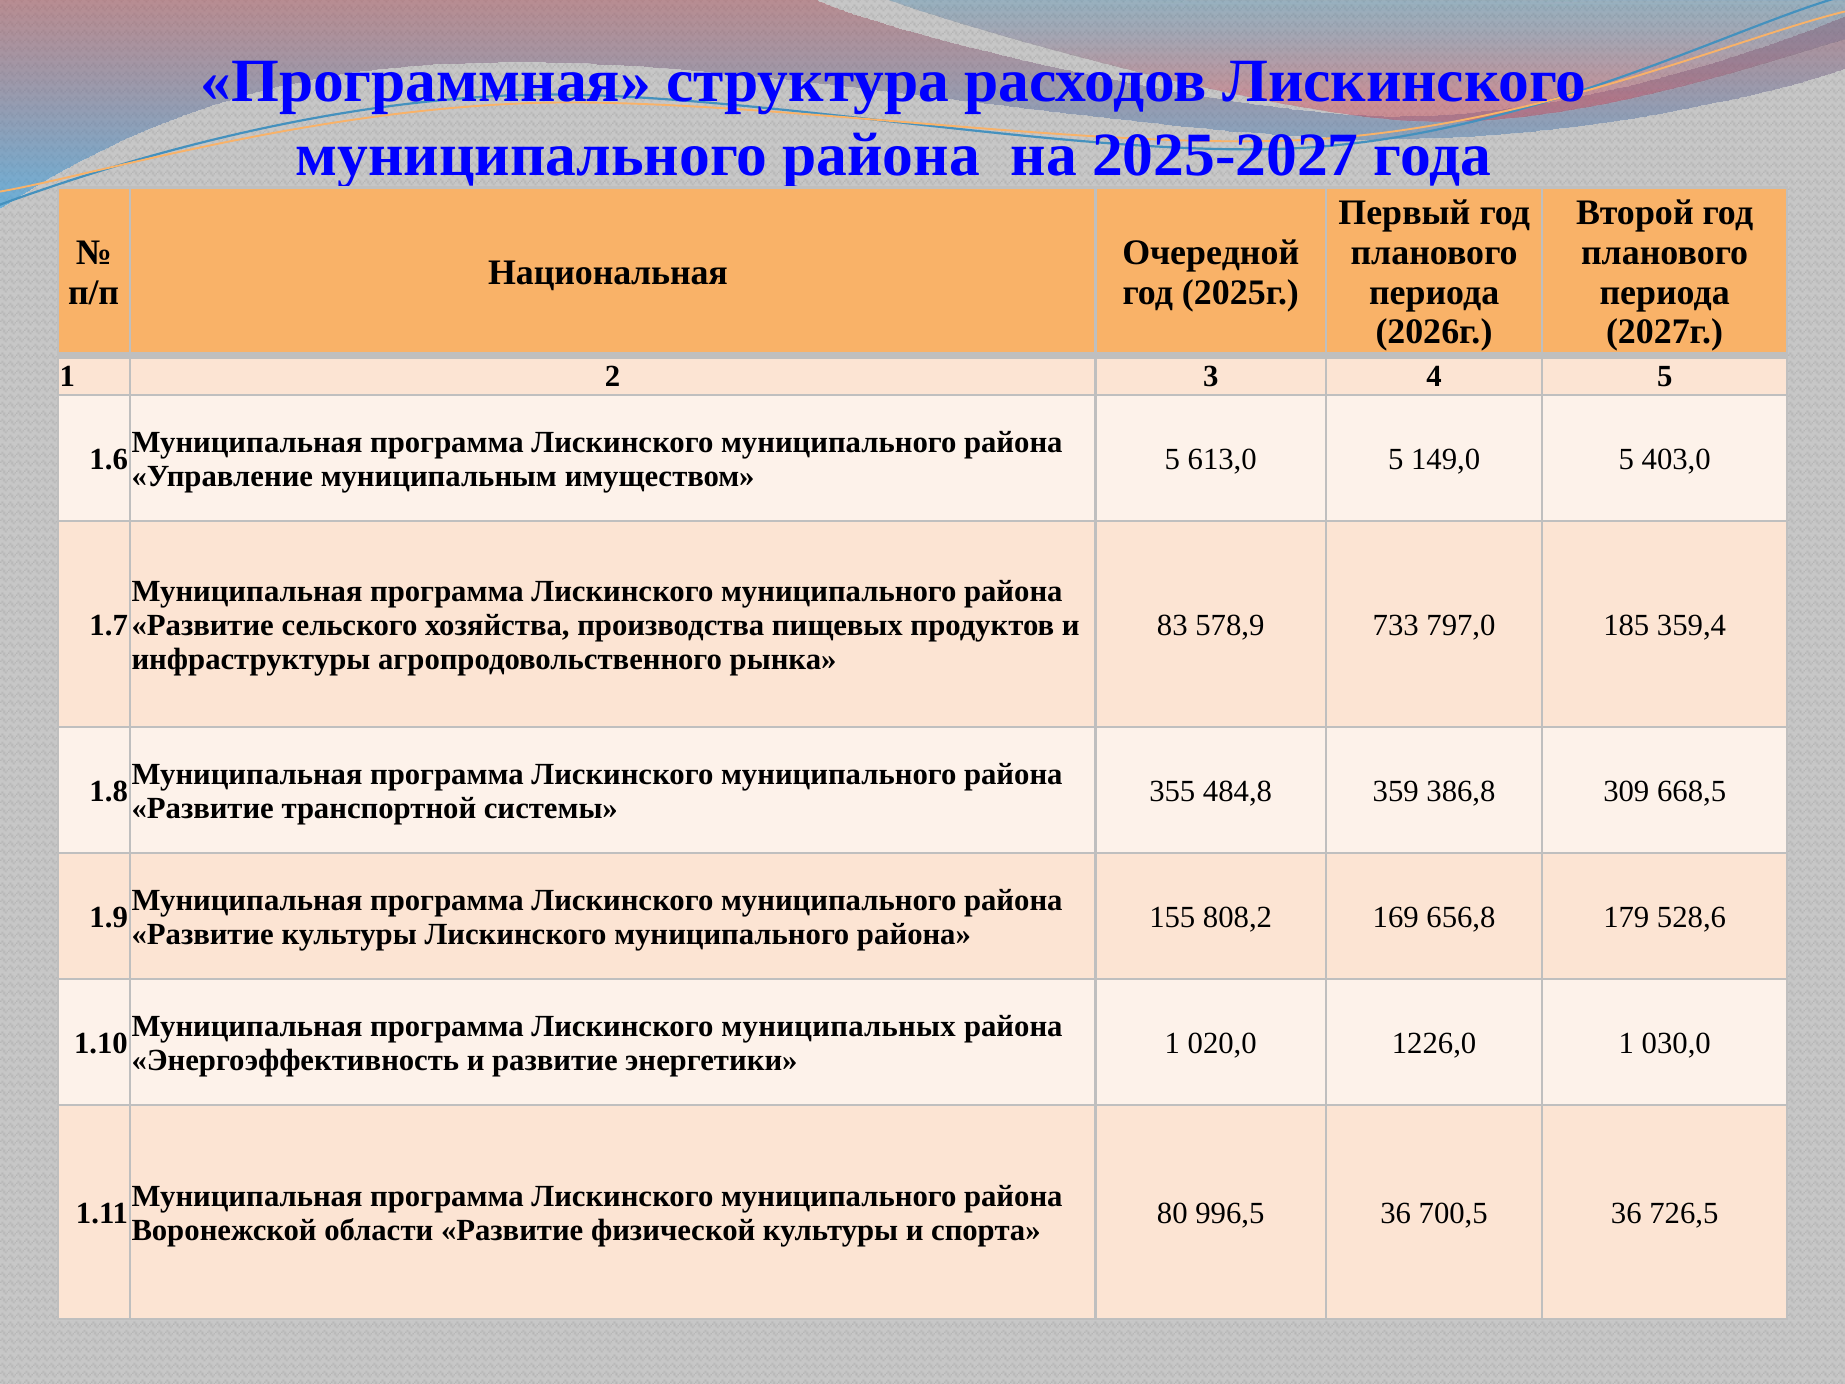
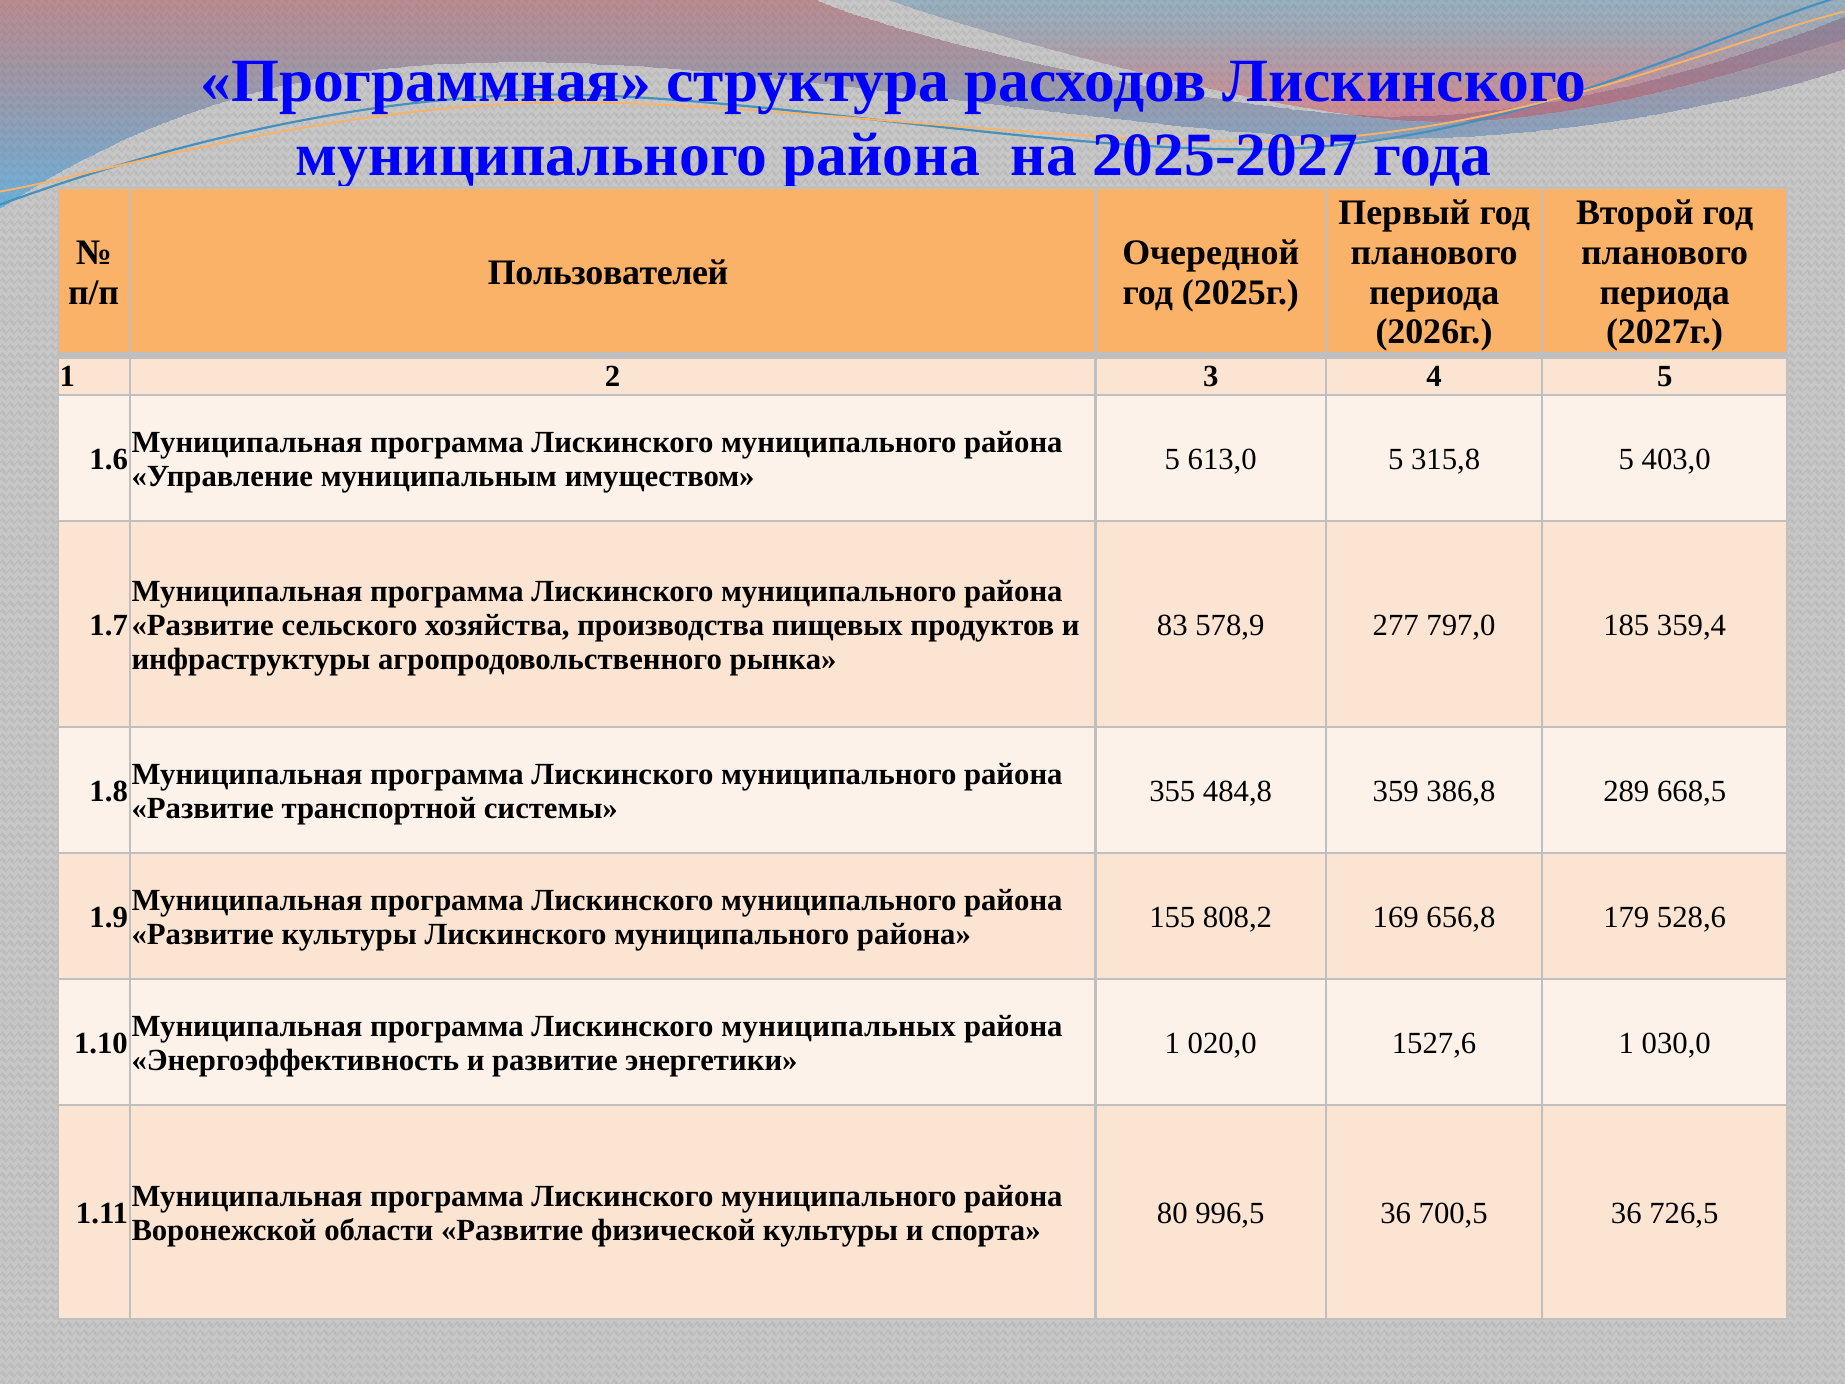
Национальная: Национальная -> Пользователей (608, 272)
149,0: 149,0 -> 315,8 (1446, 459)
733: 733 -> 277 (1396, 625)
309: 309 -> 289 (1626, 791)
1226,0: 1226,0 -> 1527,6 (1434, 1043)
